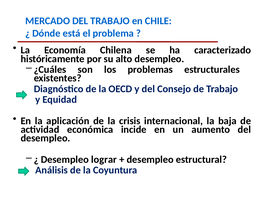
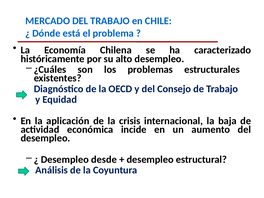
lograr: lograr -> desde (104, 159)
